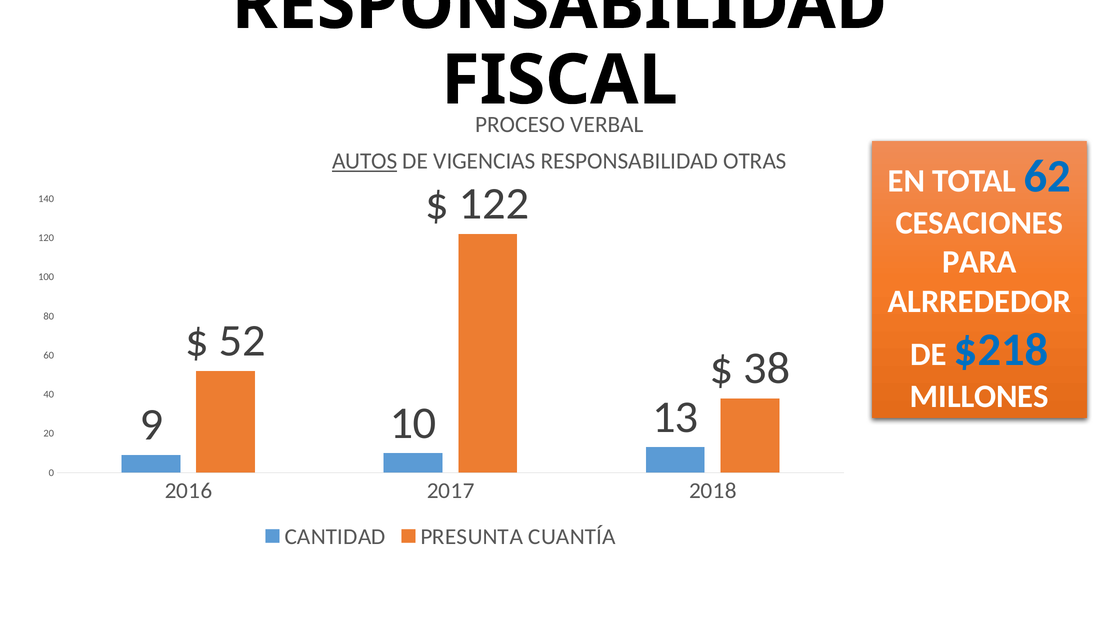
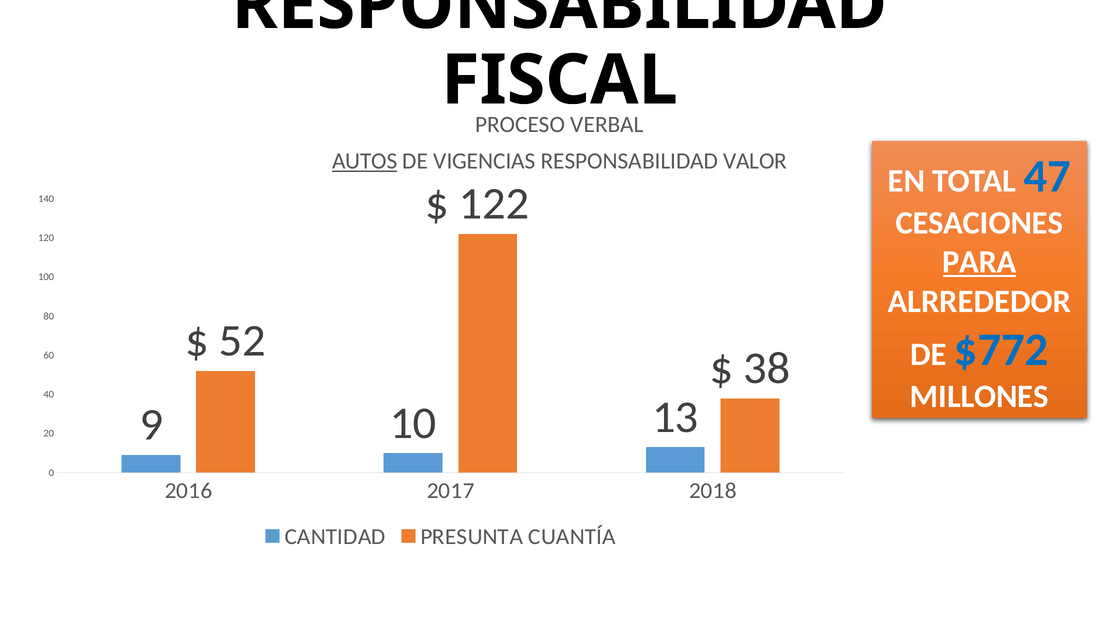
OTRAS: OTRAS -> VALOR (755, 161)
62: 62 -> 47 (1047, 177)
PARA underline: none -> present (979, 262)
$218: $218 -> $772 (1001, 350)
